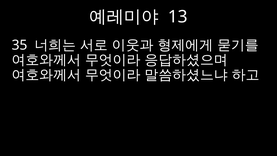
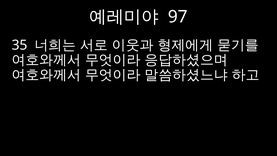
13: 13 -> 97 (178, 17)
